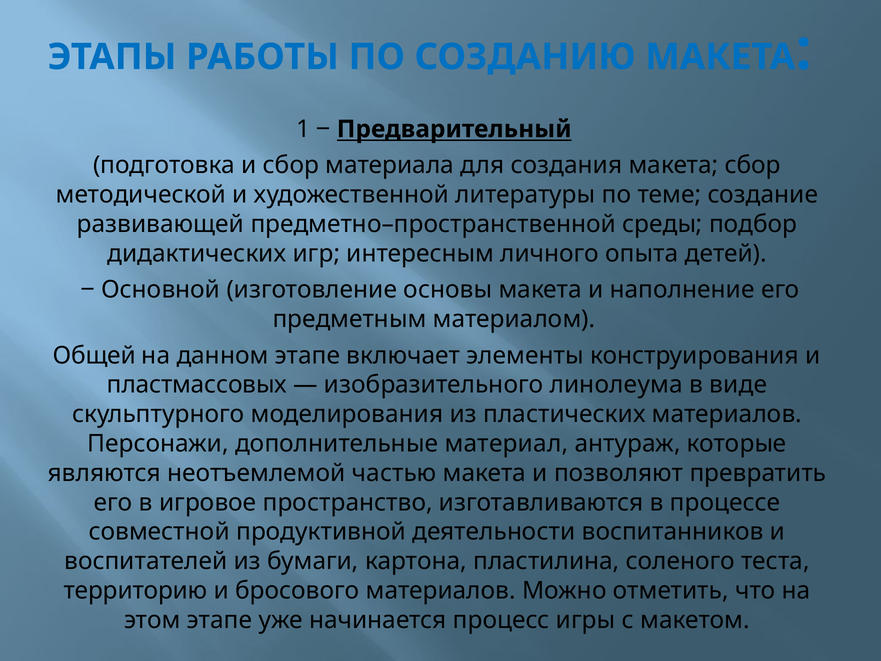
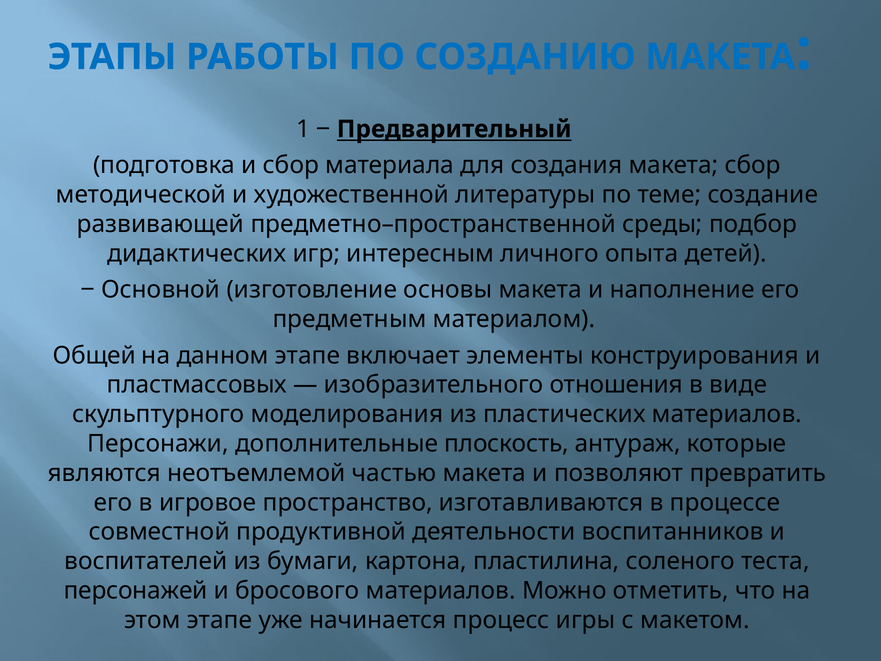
линолеума: линолеума -> отношения (616, 385)
материал: материал -> плоскость (507, 443)
территорию: территорию -> персонажей (136, 590)
